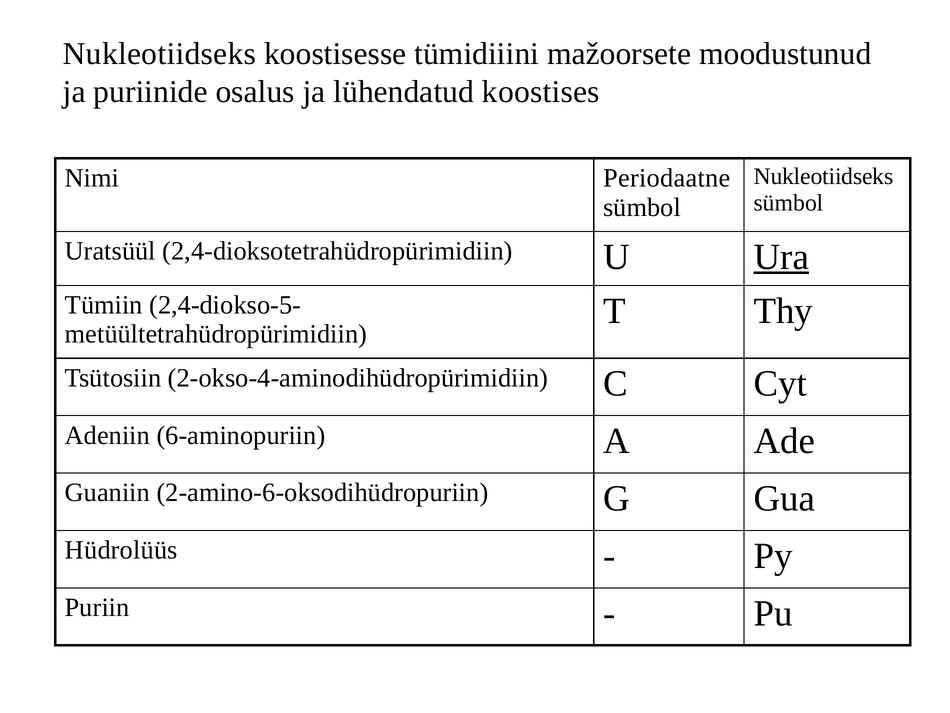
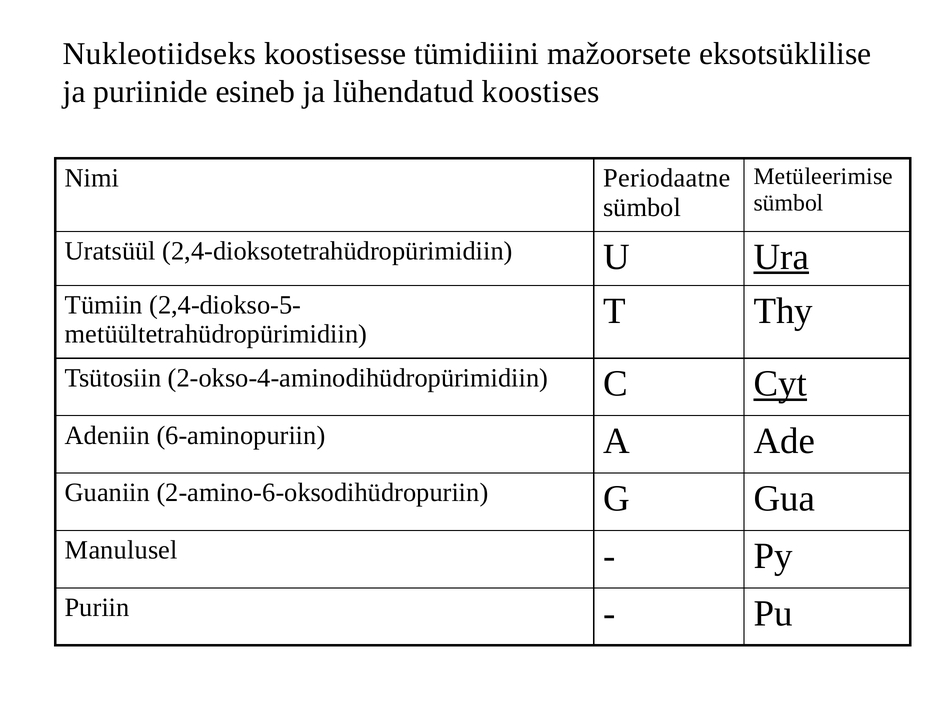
moodustunud: moodustunud -> eksotsüklilise (785, 54)
osalus: osalus -> esineb (255, 92)
Nukleotiidseks: Nukleotiidseks -> Metüleerimise (823, 176)
Cyt underline: none -> present (780, 384)
Hüdrolüüs: Hüdrolüüs -> Manulusel (121, 550)
